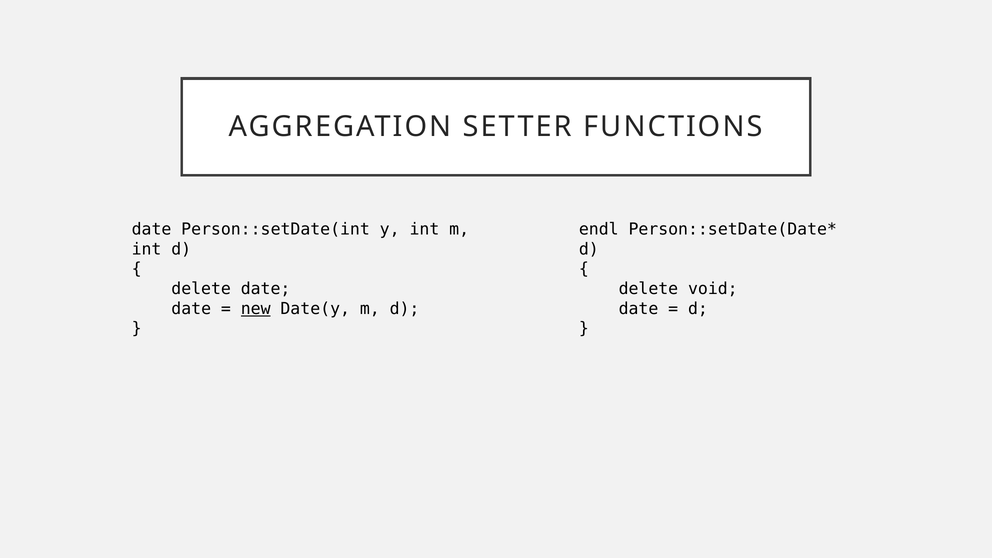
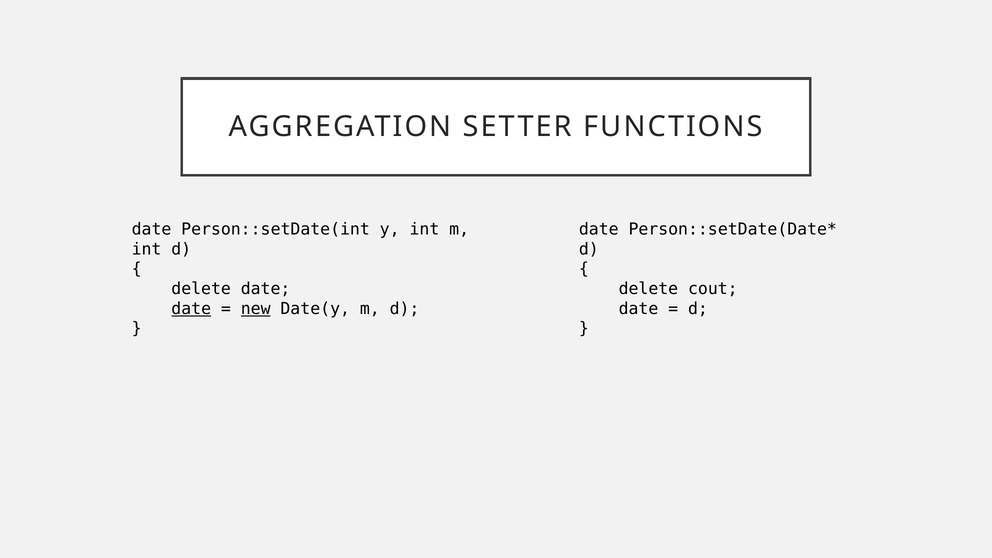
endl: endl -> date (599, 229)
void: void -> cout (713, 289)
date underline: none -> present (191, 309)
